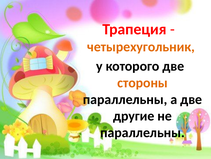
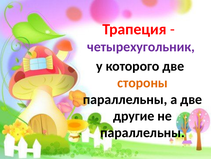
четырехугольник colour: orange -> purple (141, 47)
